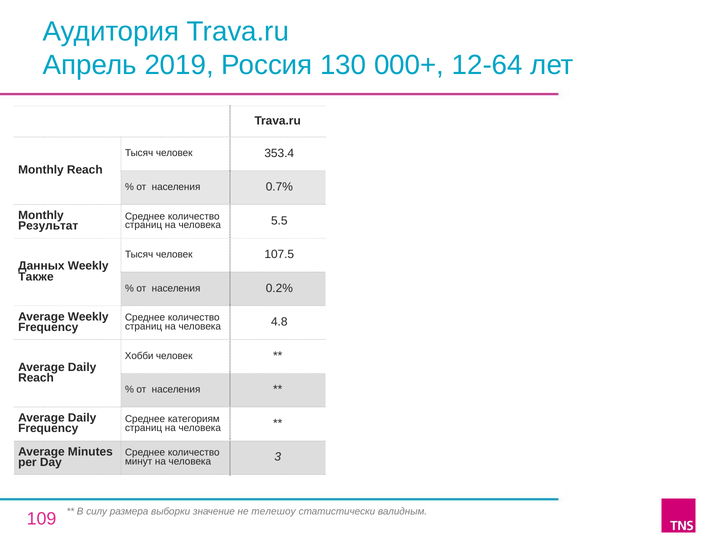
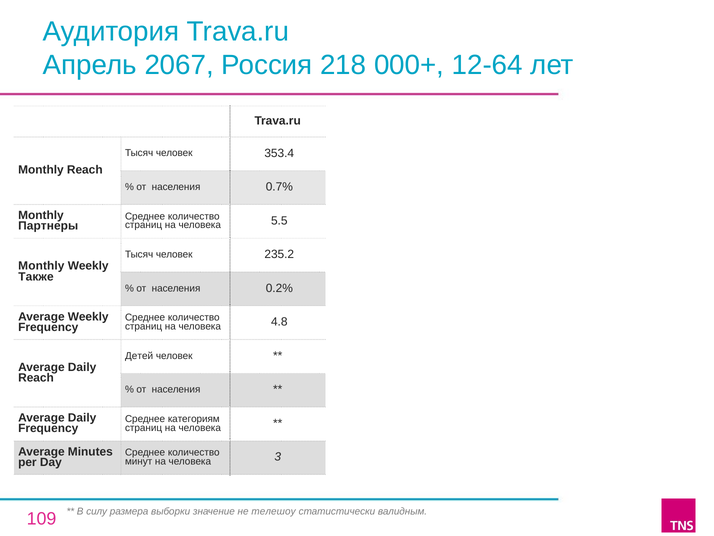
2019: 2019 -> 2067 (179, 65)
130: 130 -> 218 (343, 65)
Результат: Результат -> Партнеры (48, 226)
107.5: 107.5 -> 235.2 (279, 254)
Данных: Данных -> Monthly (41, 266)
Хобби: Хобби -> Детей (139, 355)
